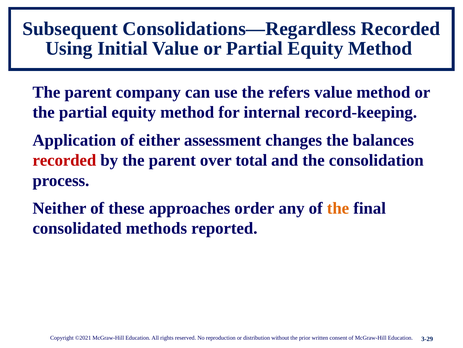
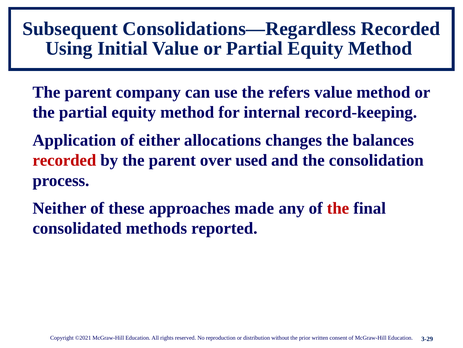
assessment: assessment -> allocations (223, 140)
total: total -> used (251, 160)
order: order -> made (254, 208)
the colour: orange -> red (338, 208)
